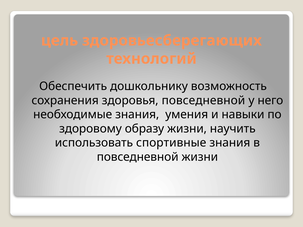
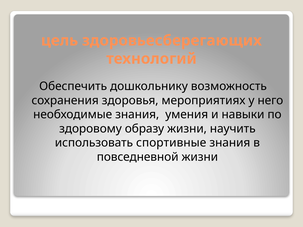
здоровья повседневной: повседневной -> мероприятиях (203, 101)
